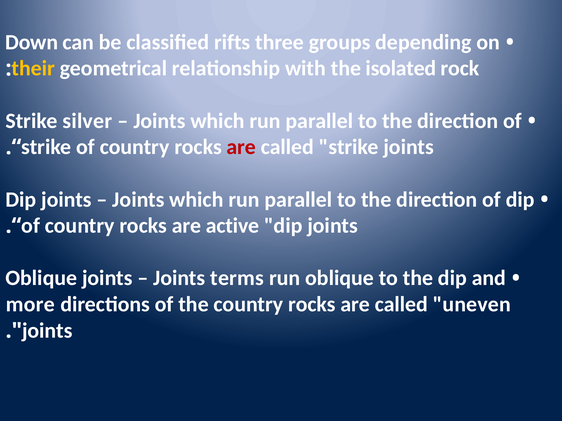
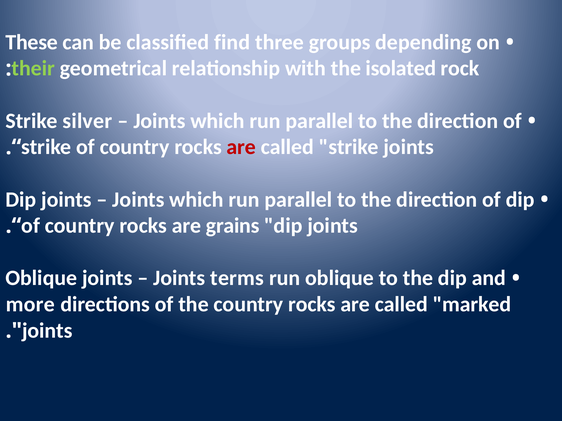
Down: Down -> These (32, 42)
rifts: rifts -> find (232, 42)
their colour: yellow -> light green (33, 69)
active: active -> grains (233, 226)
uneven: uneven -> marked (472, 305)
